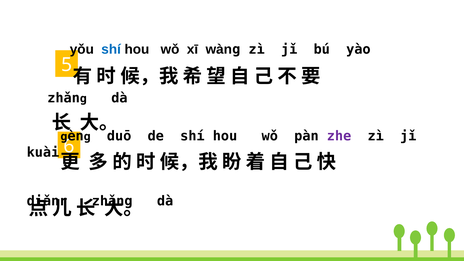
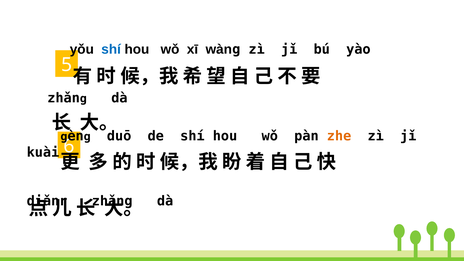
zhe colour: purple -> orange (339, 136)
